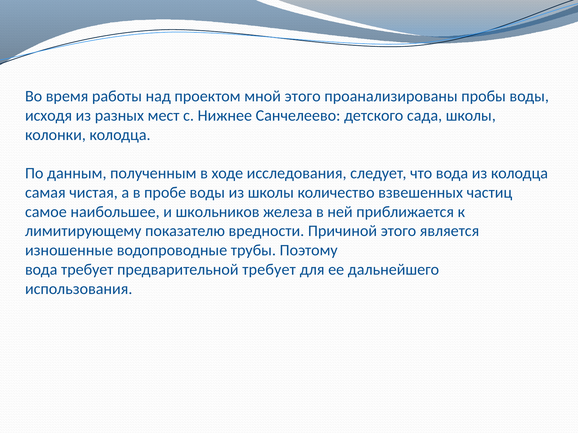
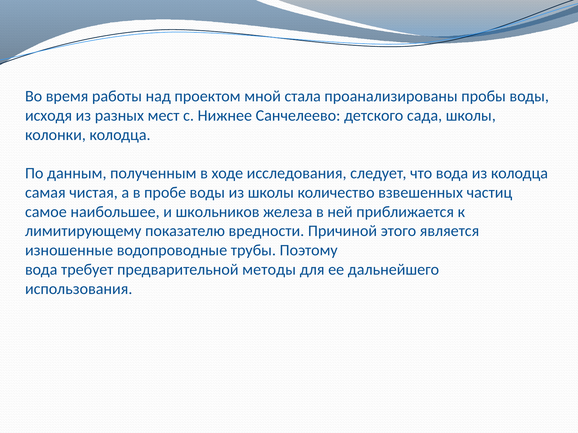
мной этого: этого -> стала (303, 96)
предварительной требует: требует -> методы (269, 270)
